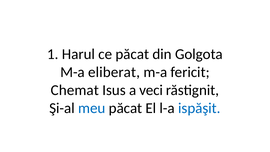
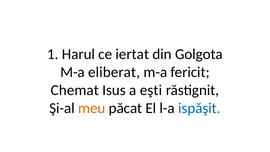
ce păcat: păcat -> iertat (132, 54)
veci: veci -> eşti (151, 90)
meu colour: blue -> orange (92, 108)
